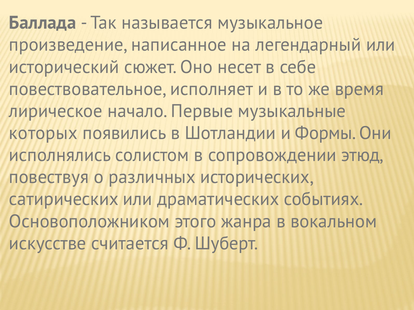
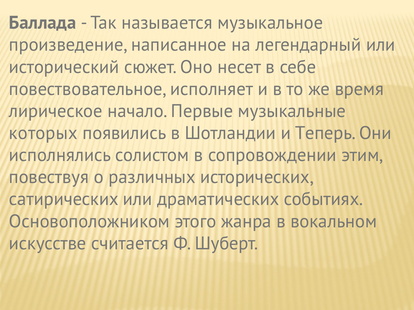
Формы: Формы -> Теперь (325, 133)
этюд: этюд -> этим (362, 155)
